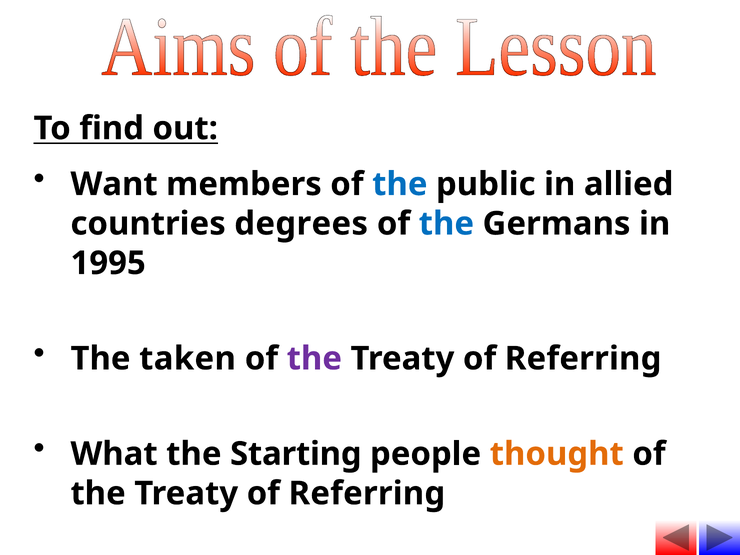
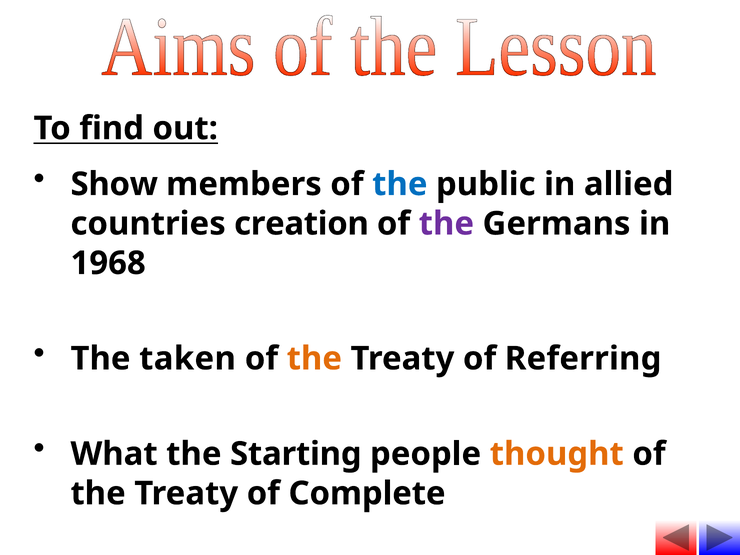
Want: Want -> Show (114, 184)
degrees: degrees -> creation (301, 224)
the colour: blue -> purple (446, 224)
1995: 1995 -> 1968 (108, 263)
the colour: purple -> orange (314, 359)
Referring: Referring -> Complete (367, 493)
